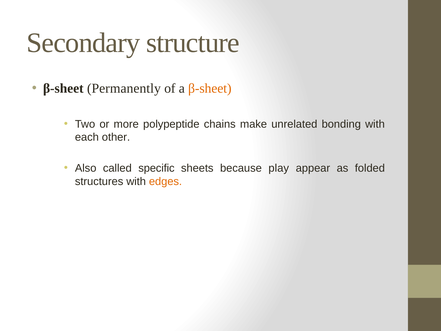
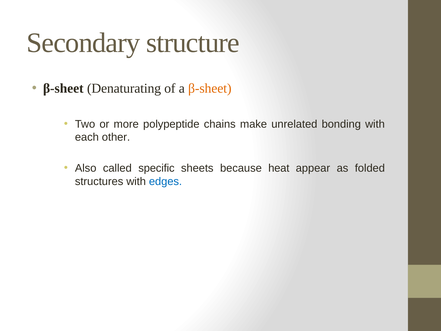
Permanently: Permanently -> Denaturating (124, 88)
play: play -> heat (279, 168)
edges colour: orange -> blue (165, 181)
